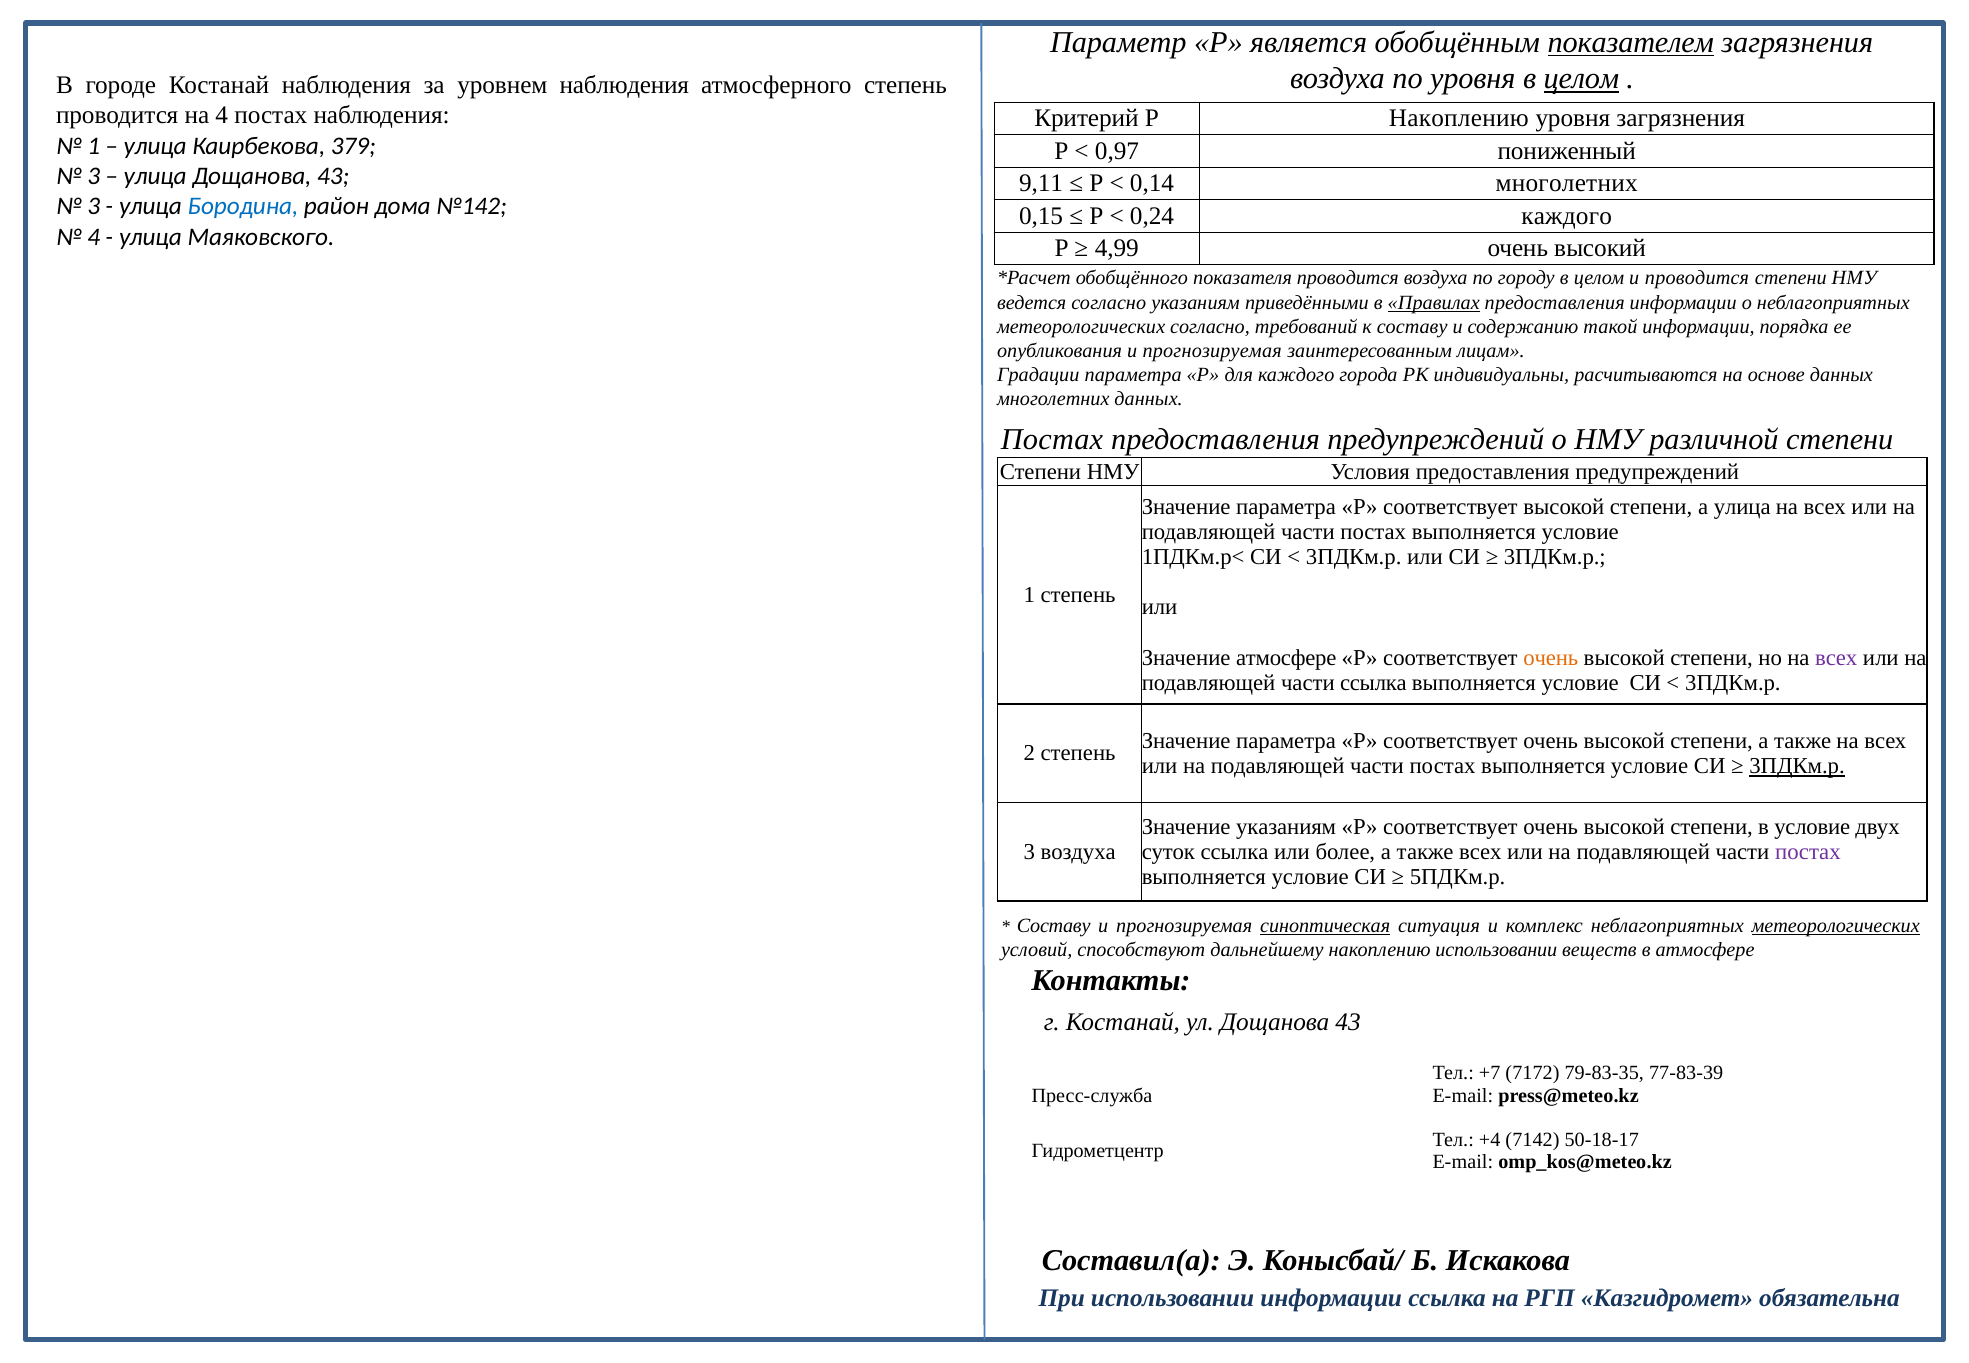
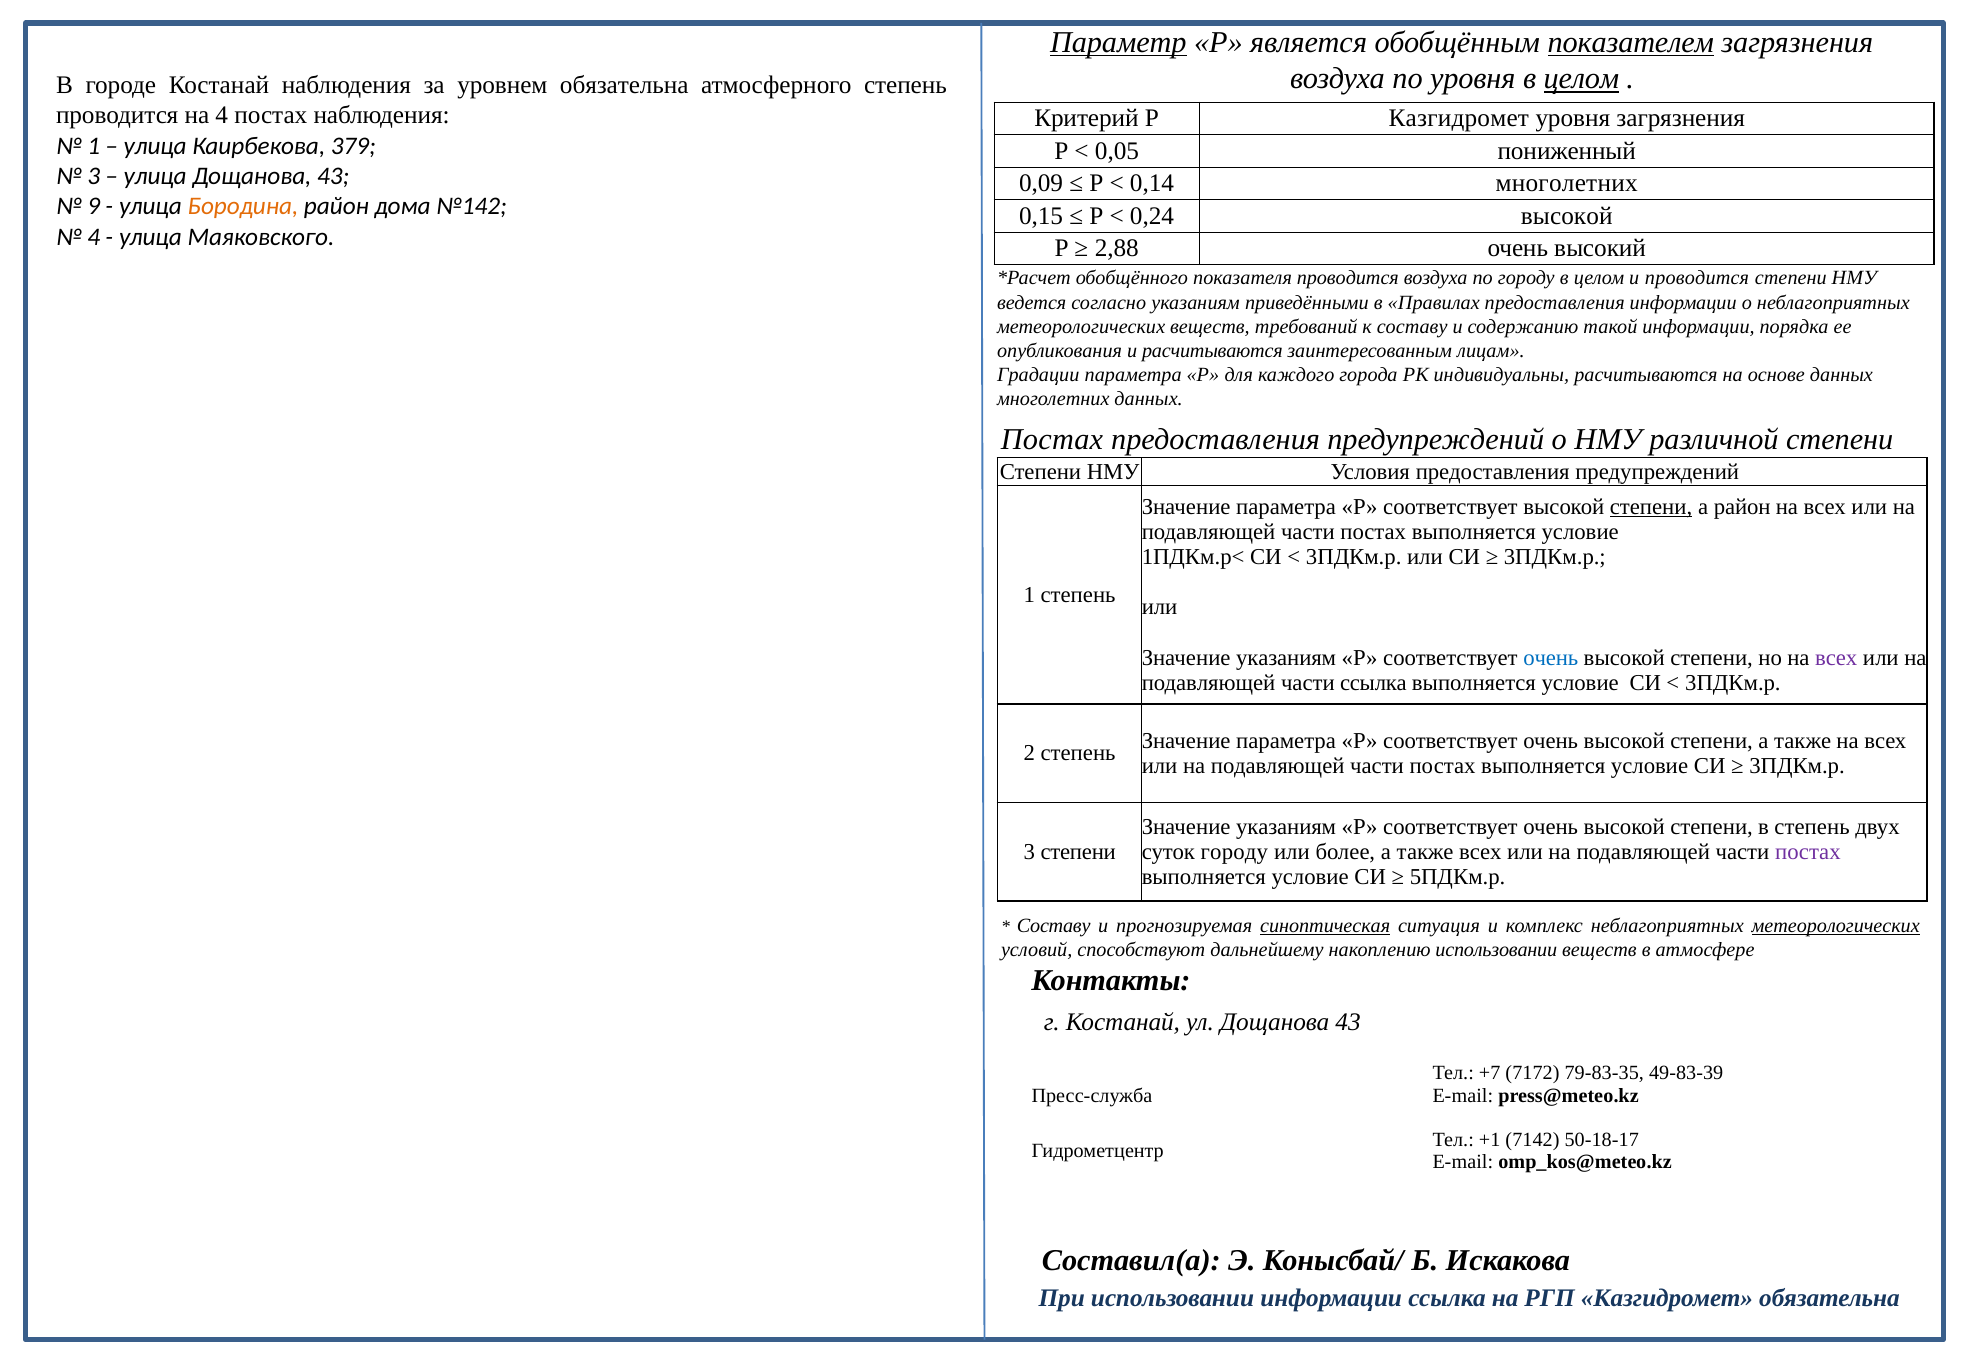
Параметр underline: none -> present (1118, 42)
уровнем наблюдения: наблюдения -> обязательна (624, 85)
Р Накоплению: Накоплению -> Казгидромет (1459, 118)
0,97: 0,97 -> 0,05 (1117, 151)
9,11: 9,11 -> 0,09 (1041, 183)
3: 3 -> 9 (94, 206)
Бородина colour: blue -> orange (243, 206)
0,24 каждого: каждого -> высокой (1567, 216)
4,99: 4,99 -> 2,88 (1117, 248)
Правилах underline: present -> none (1434, 302)
метеорологических согласно: согласно -> веществ (1210, 327)
опубликования и прогнозируемая: прогнозируемая -> расчитываются (1212, 351)
степени underline: none -> present (1651, 507)
а улица: улица -> район (1742, 507)
атмосфере: атмосфере -> указаниям (1286, 658)
очень colour: orange -> blue (1551, 658)
3ПДКм.р underline: present -> none (1797, 766)
в условие: условие -> степень (1812, 827)
3 воздуха: воздуха -> степени (1078, 852)
суток ссылка: ссылка -> городу (1234, 852)
77-83-39: 77-83-39 -> 49-83-39 (1686, 1073)
+4: +4 -> +1 (1490, 1140)
